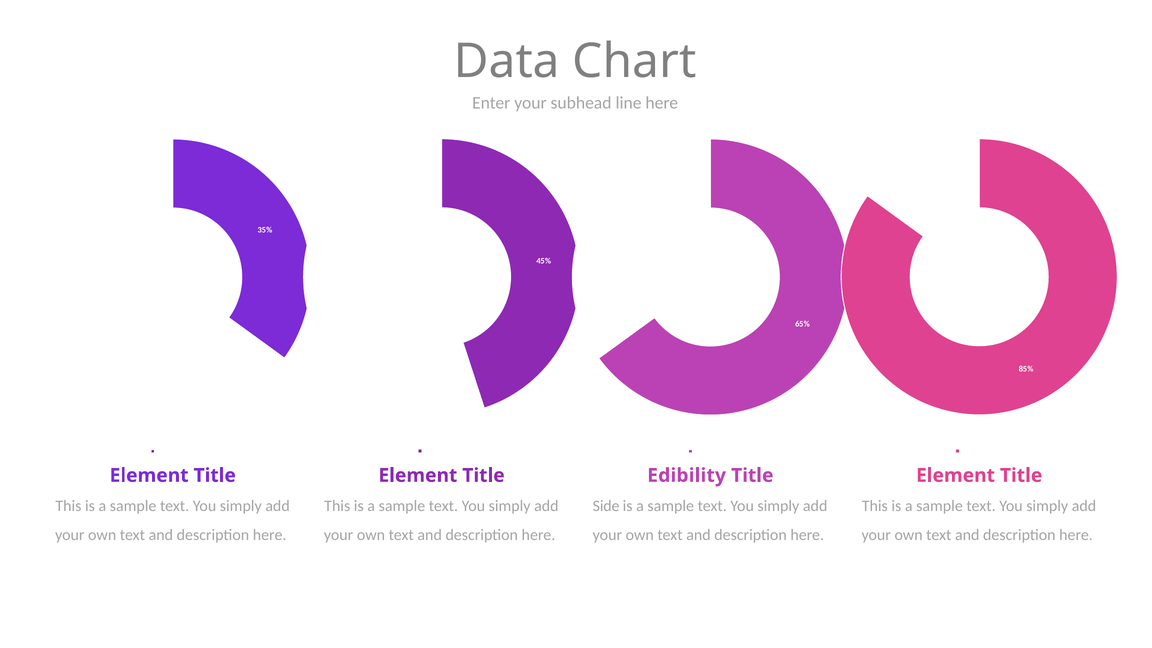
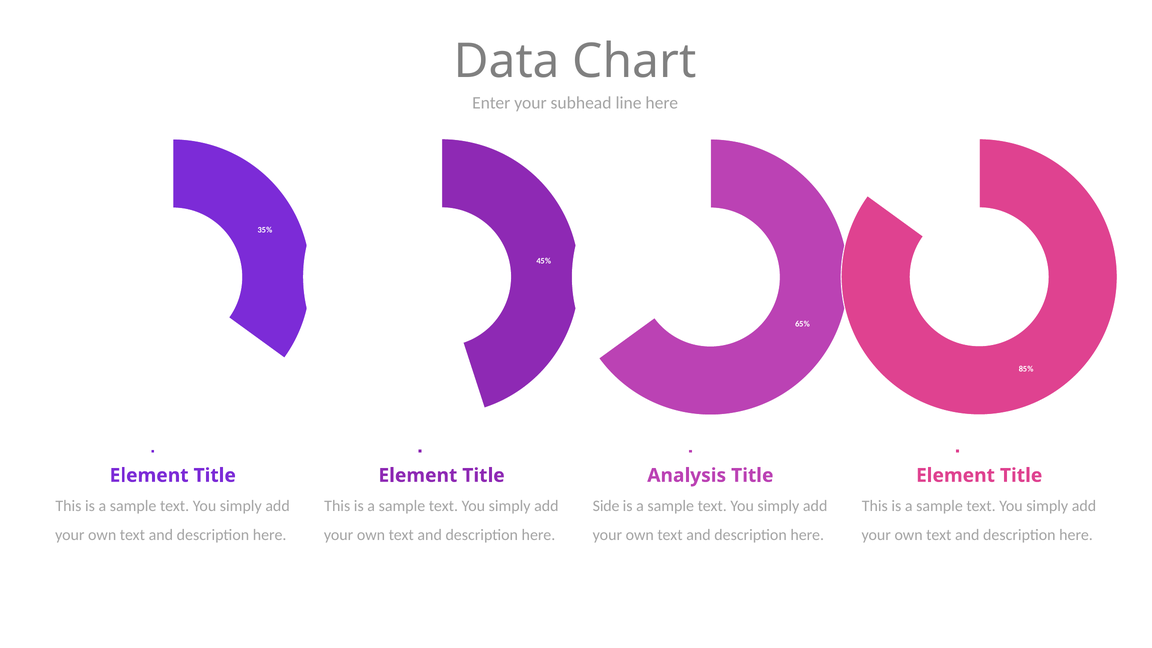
Edibility: Edibility -> Analysis (687, 475)
